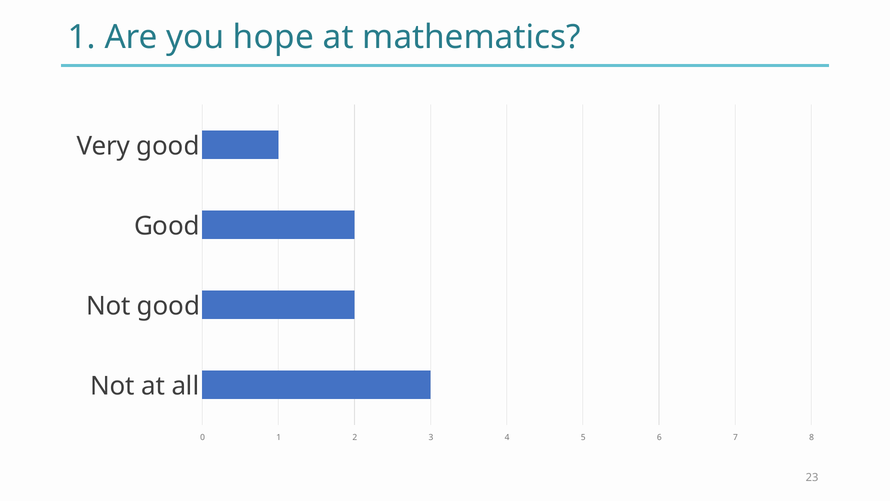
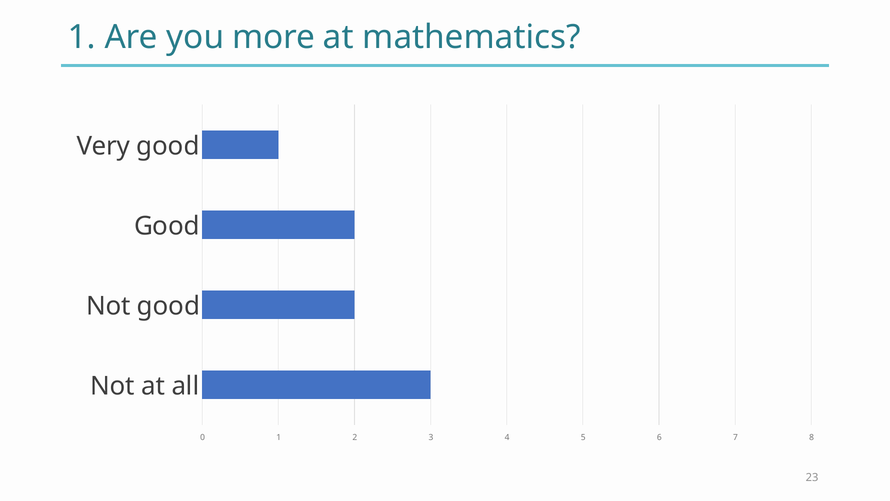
hope: hope -> more (274, 37)
